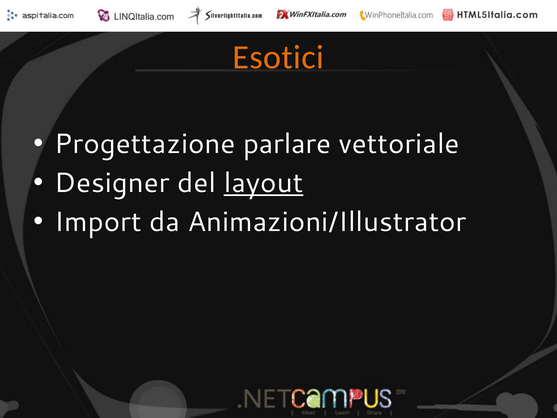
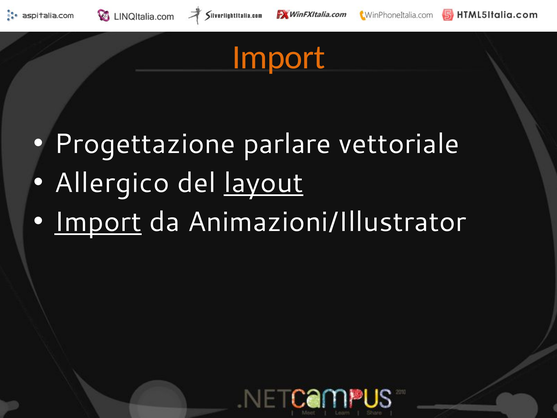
Esotici: Esotici -> Import (279, 57)
Designer: Designer -> Allergico (112, 183)
Import underline: none -> present (98, 222)
